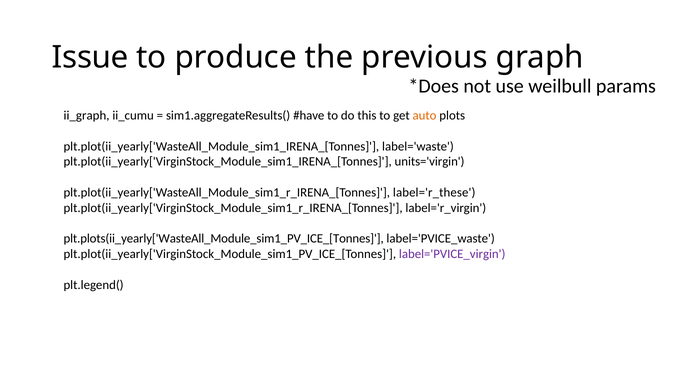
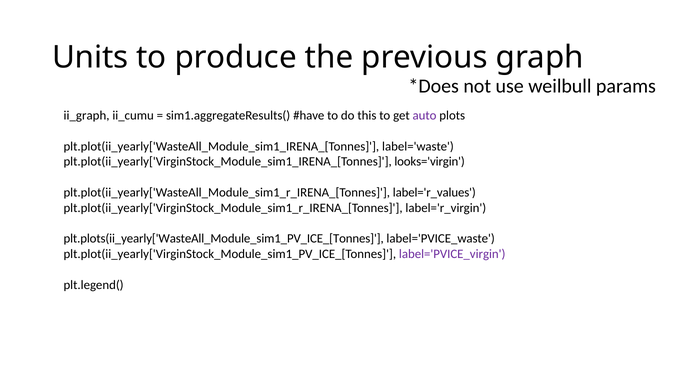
Issue: Issue -> Units (90, 58)
auto colour: orange -> purple (425, 116)
units='virgin: units='virgin -> looks='virgin (430, 162)
label='r_these: label='r_these -> label='r_values (434, 193)
